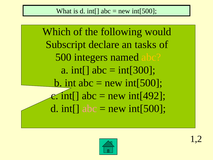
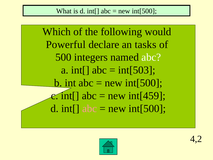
Subscript: Subscript -> Powerful (66, 44)
abc colour: yellow -> white (151, 57)
int[300: int[300 -> int[503 (137, 70)
int[492: int[492 -> int[459 (147, 96)
1,2: 1,2 -> 4,2 (196, 139)
